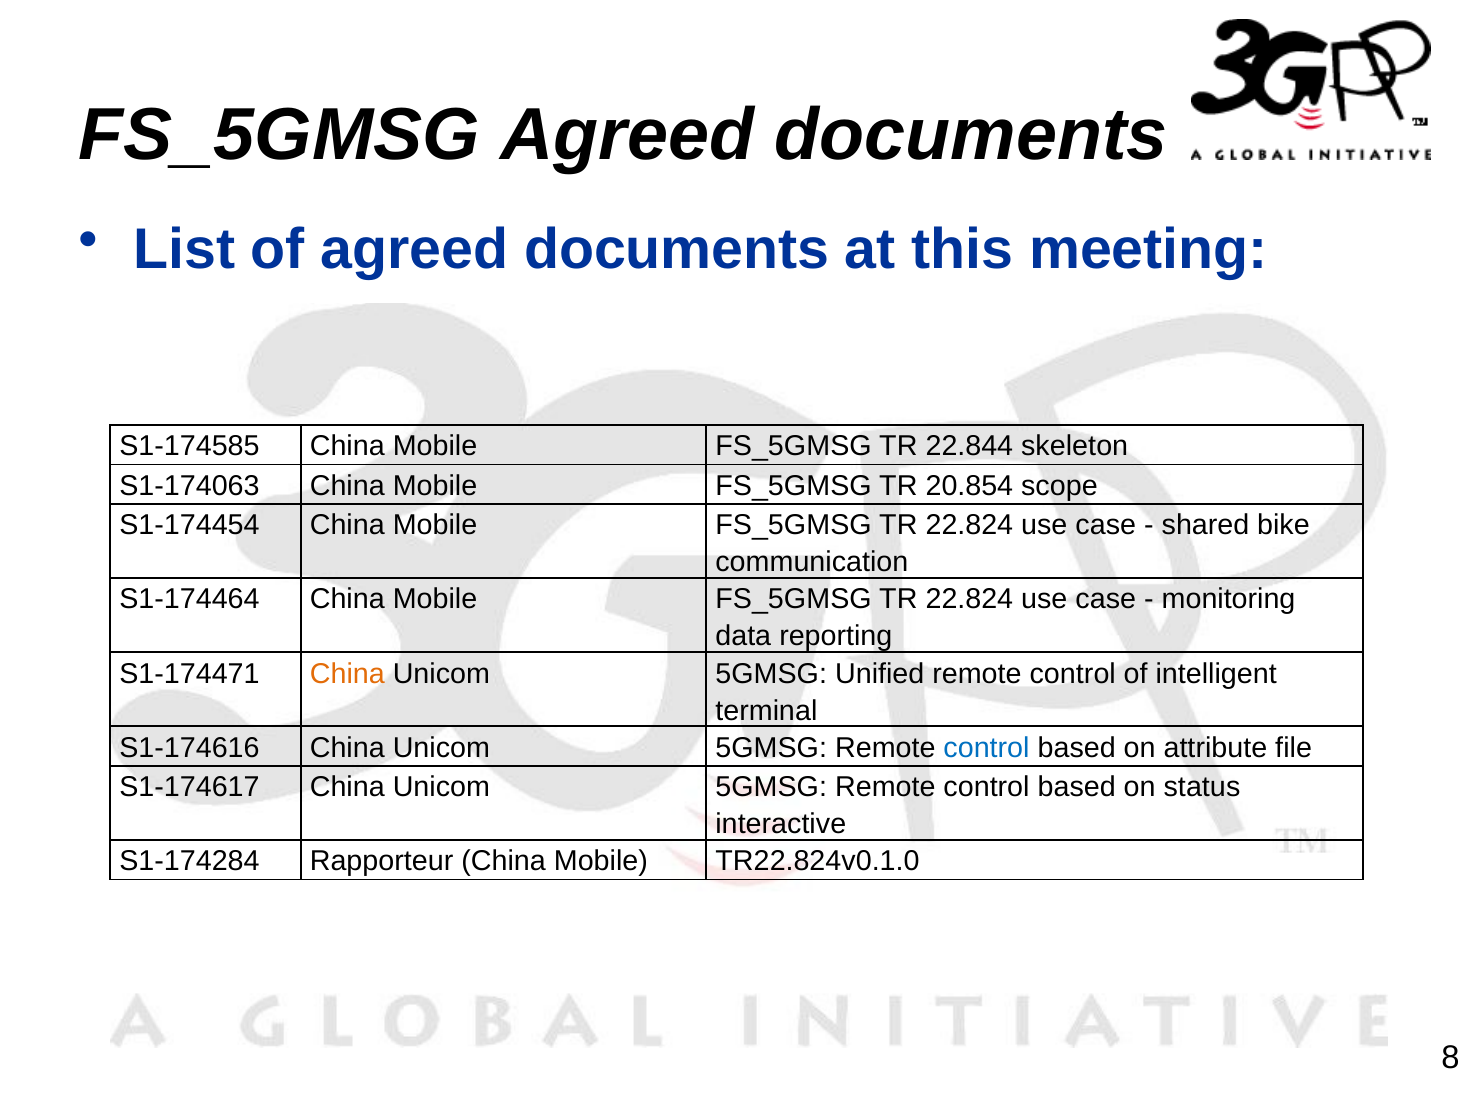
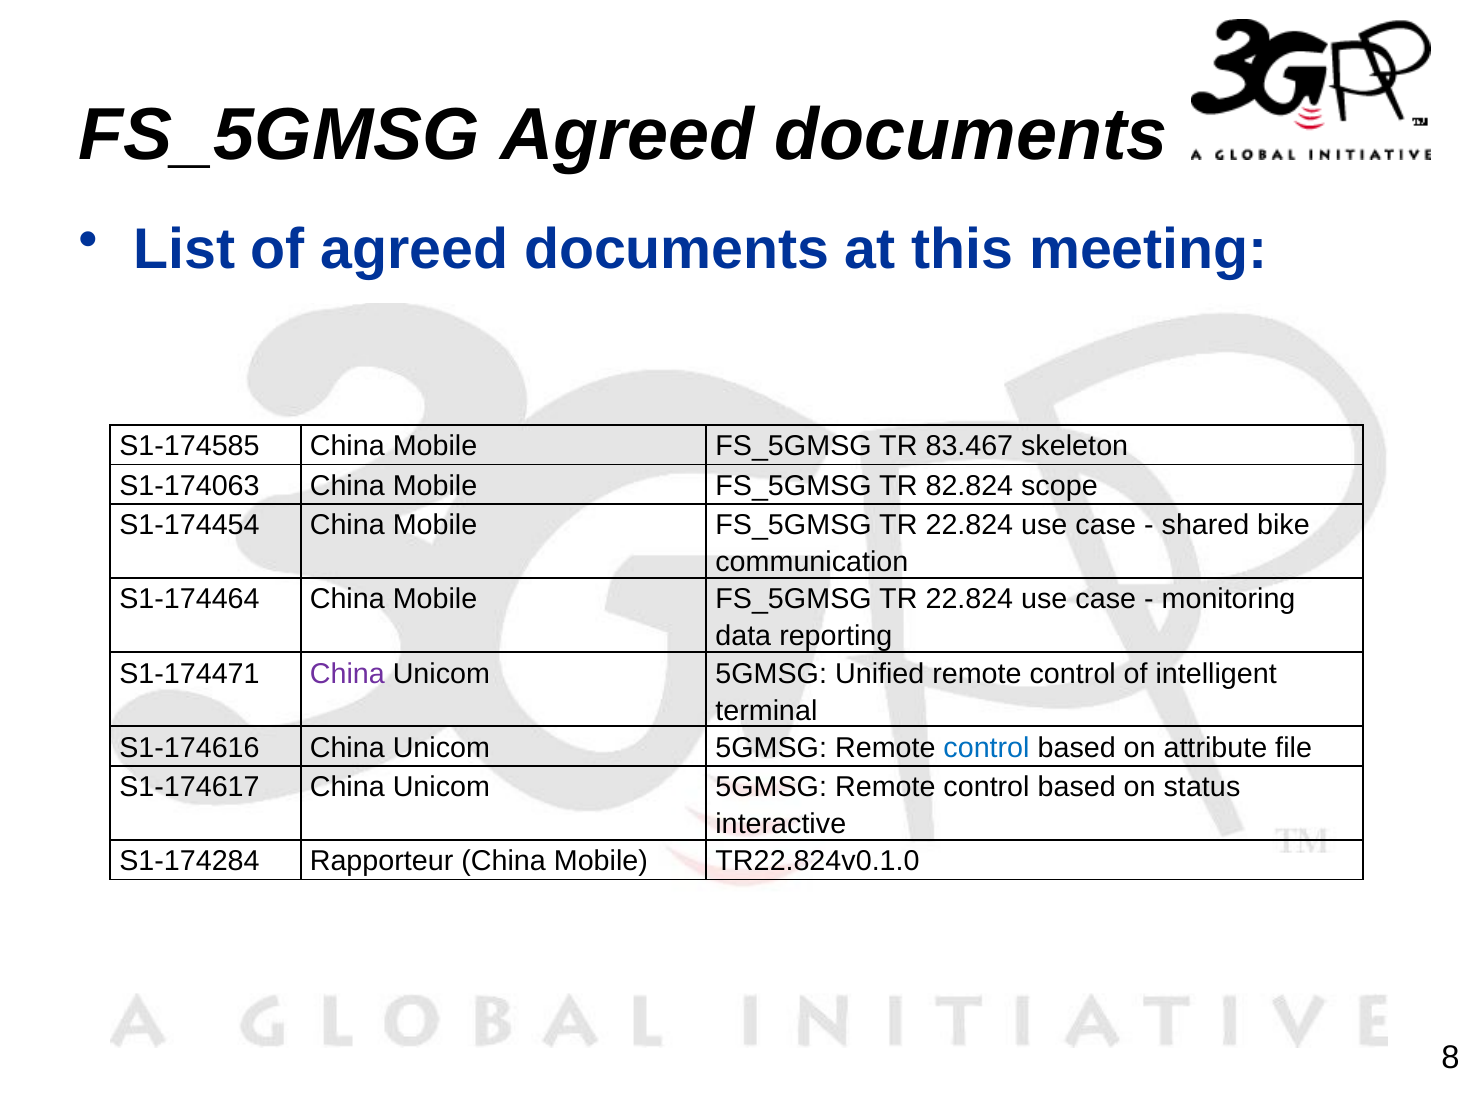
22.844: 22.844 -> 83.467 (969, 446)
20.854: 20.854 -> 82.824 (969, 486)
China colour: orange -> purple (347, 674)
